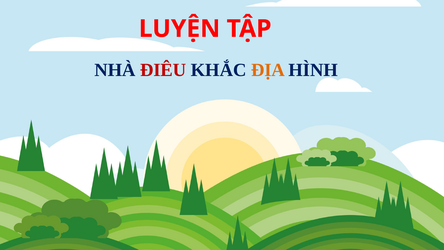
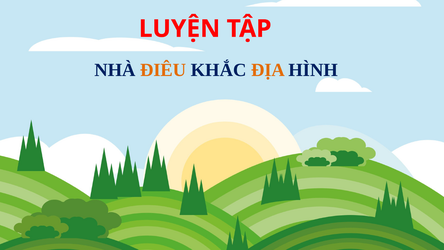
ĐIÊU colour: red -> orange (163, 70)
